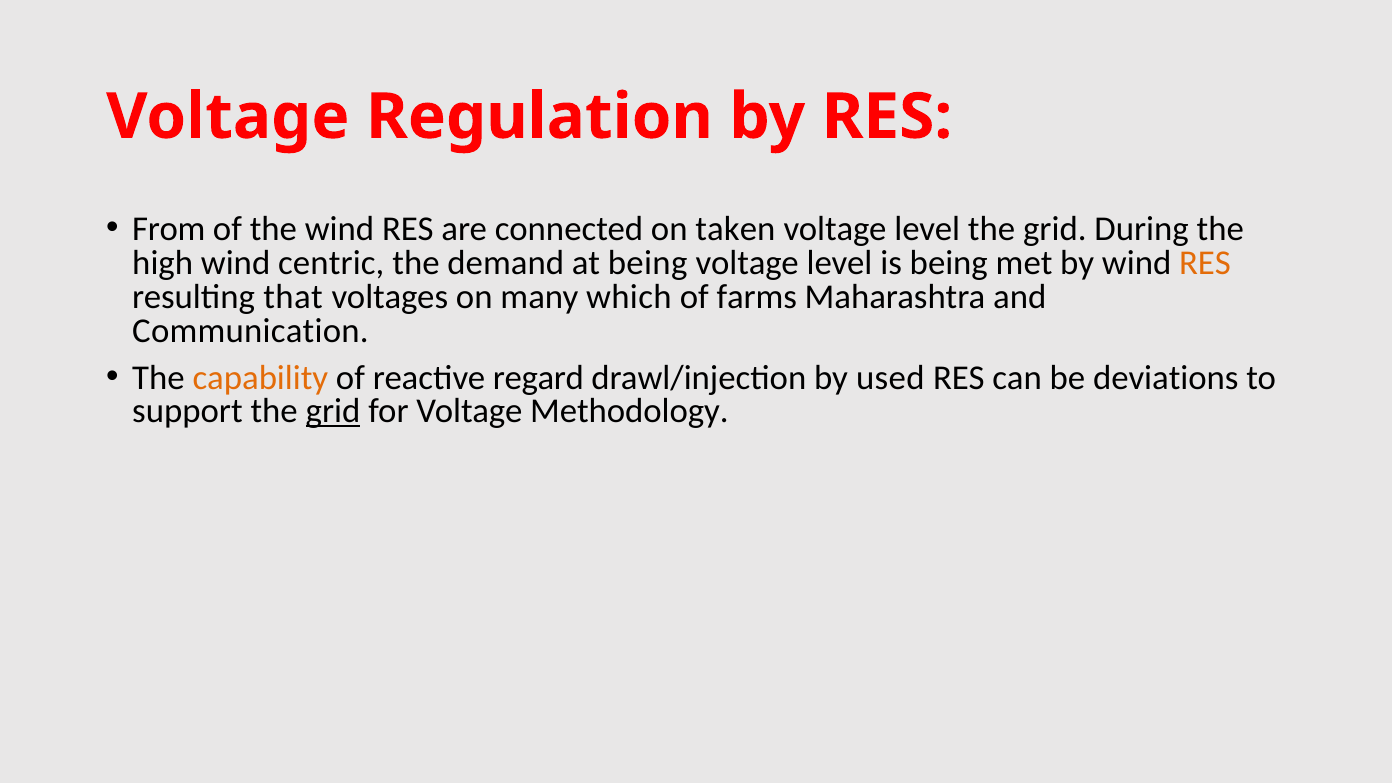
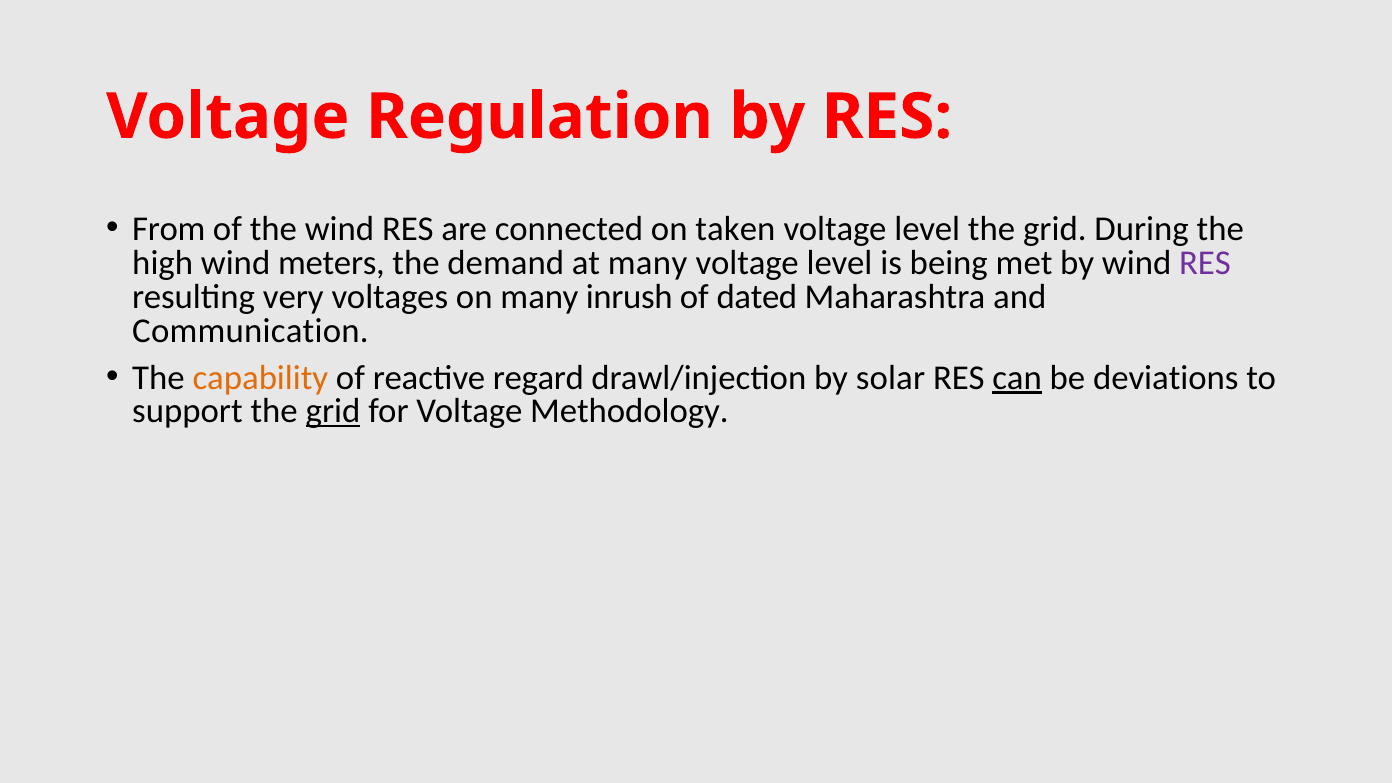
centric: centric -> meters (331, 263)
at being: being -> many (648, 263)
RES colour: orange -> purple (1205, 263)
that: that -> very (293, 297)
which: which -> inrush (629, 297)
farms: farms -> dated (757, 297)
used: used -> solar (890, 378)
can underline: none -> present (1017, 378)
